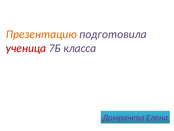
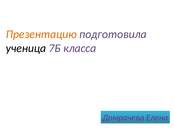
ученица colour: red -> black (26, 48)
